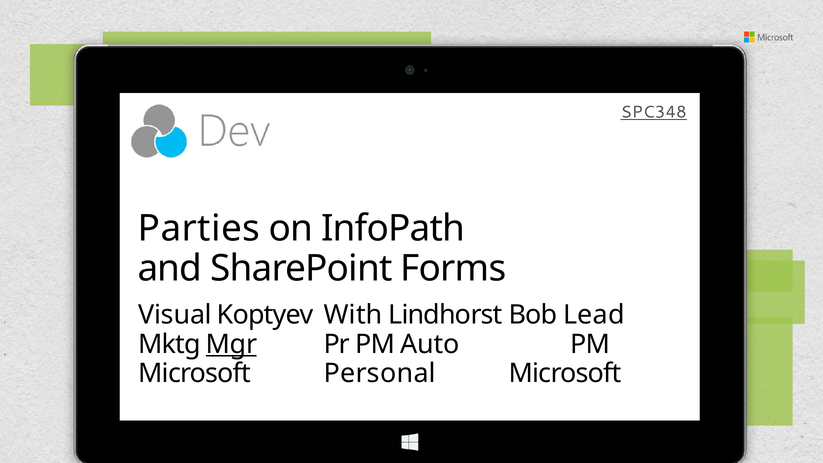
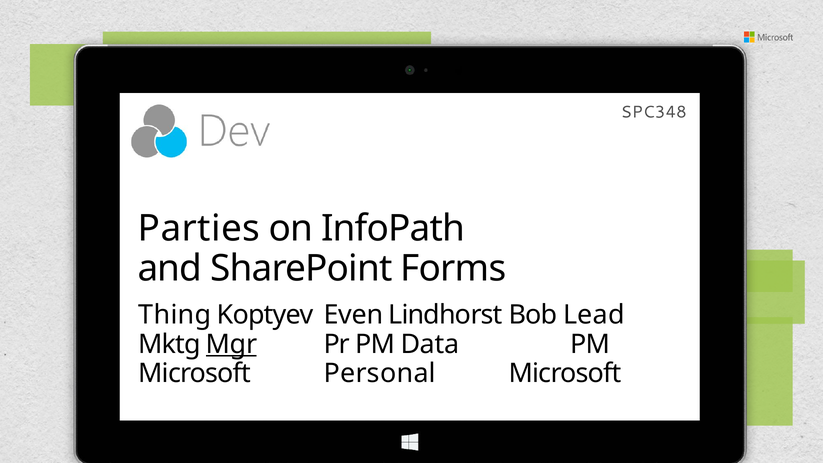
SPC348 underline: present -> none (654, 112)
Visual: Visual -> Thing (175, 315)
With: With -> Even (353, 315)
Auto: Auto -> Data (430, 344)
